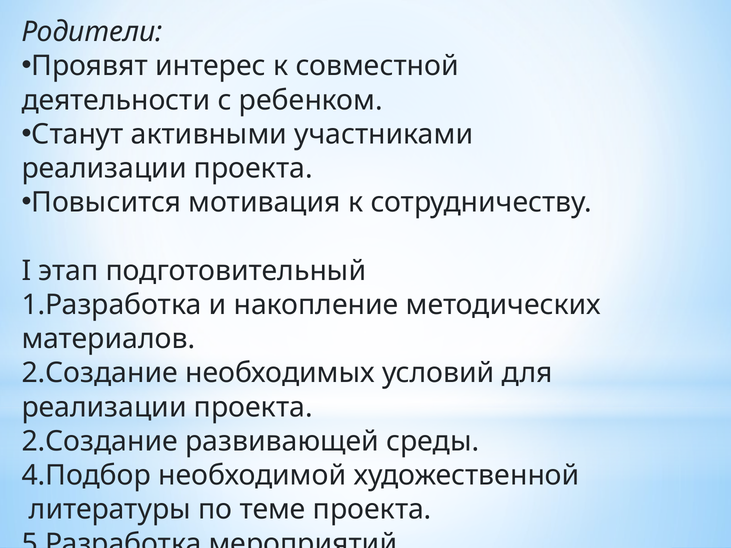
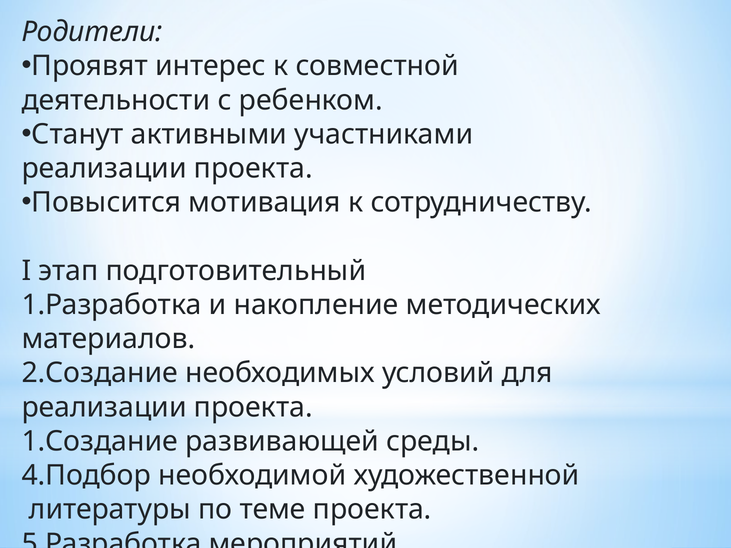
2.Создание: 2.Создание -> 1.Создание (100, 442)
